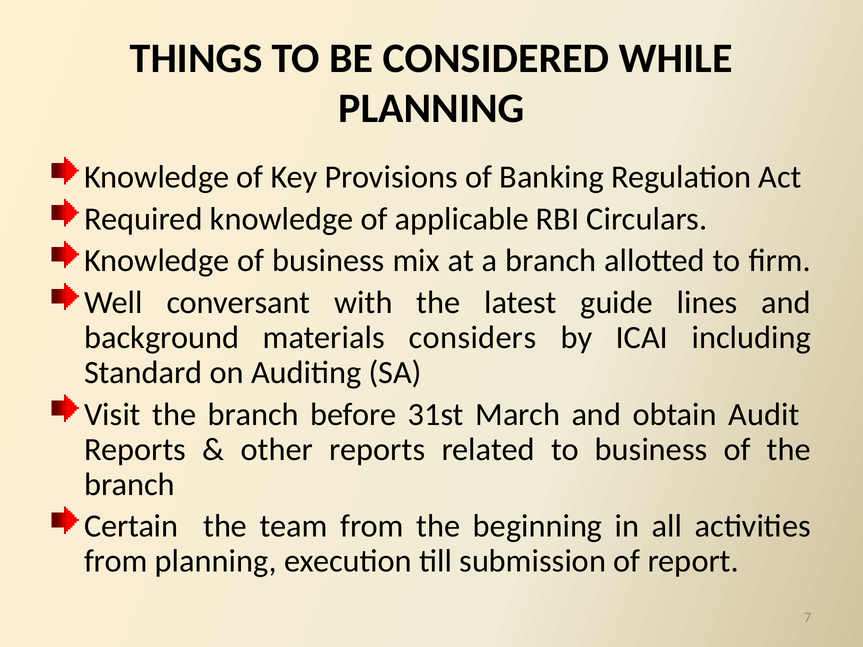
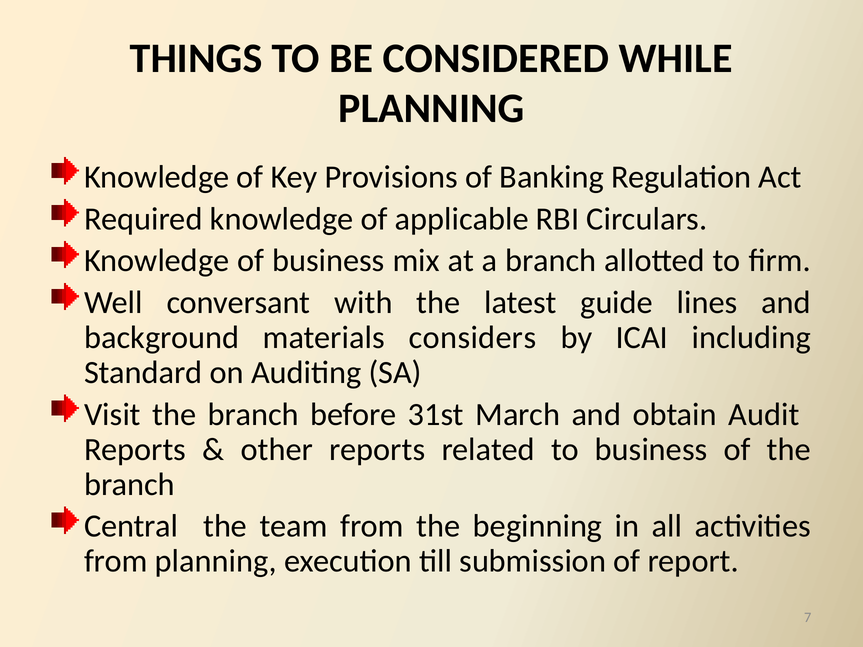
Certain: Certain -> Central (131, 526)
